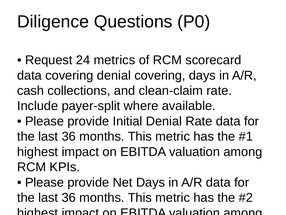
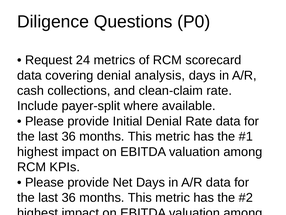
denial covering: covering -> analysis (160, 75)
